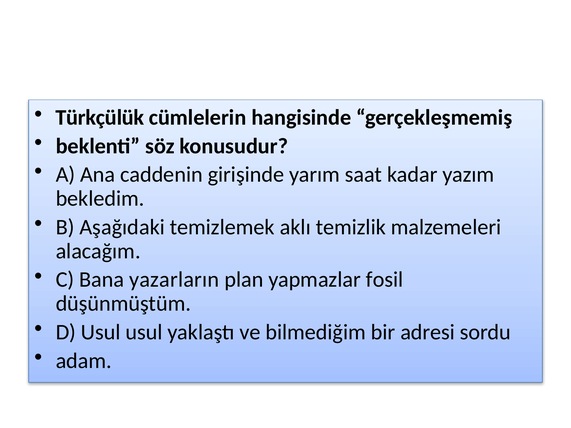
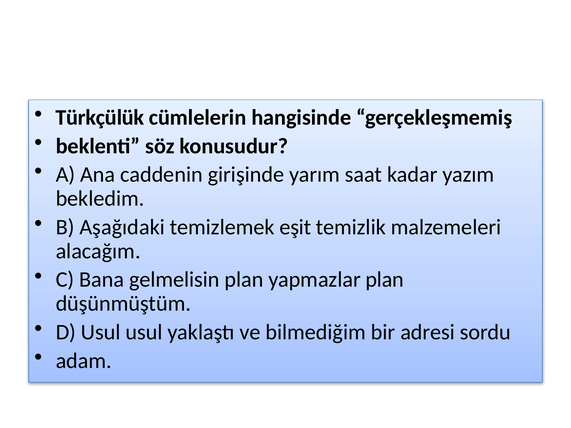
aklı: aklı -> eşit (295, 227)
yazarların: yazarların -> gelmelisin (174, 280)
yapmazlar fosil: fosil -> plan (385, 280)
